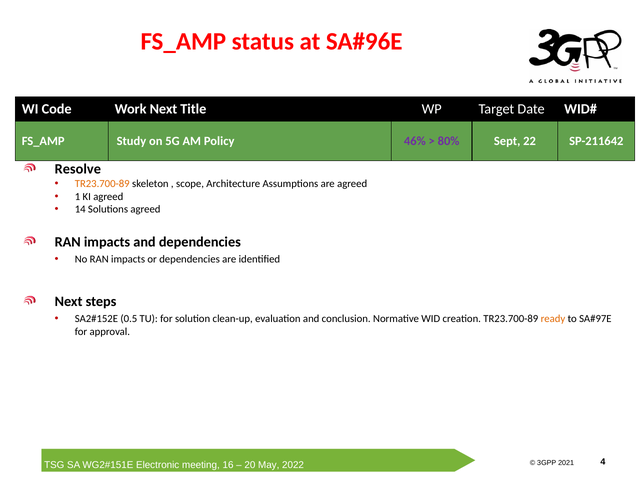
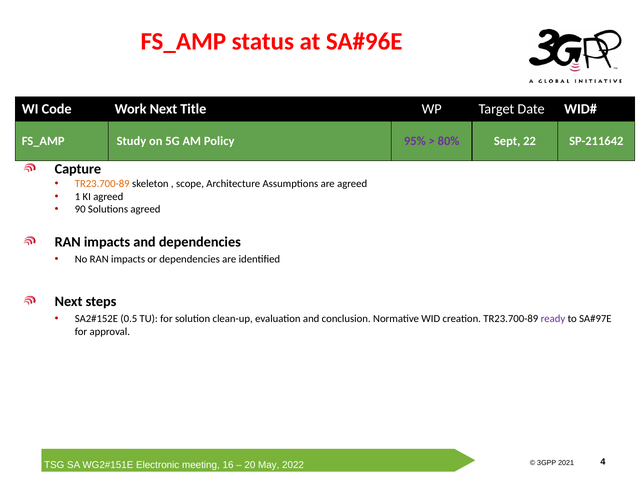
46%: 46% -> 95% (415, 141)
Resolve: Resolve -> Capture (78, 169)
14: 14 -> 90 (80, 209)
ready colour: orange -> purple (553, 318)
